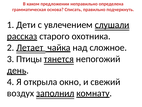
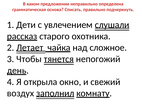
Птицы: Птицы -> Чтобы (29, 59)
